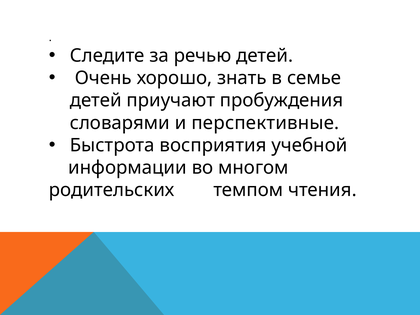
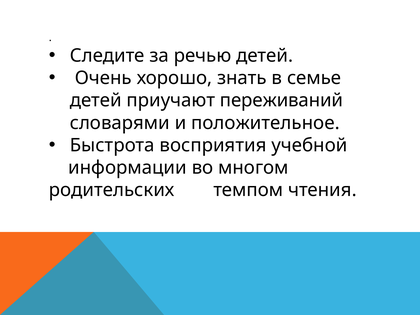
пробуждения: пробуждения -> переживаний (282, 100)
перспективные: перспективные -> положительное (265, 123)
